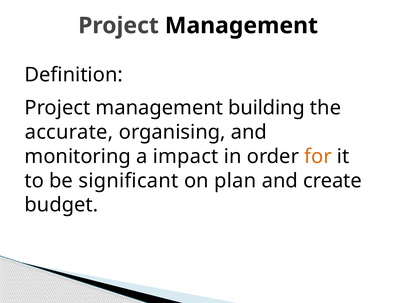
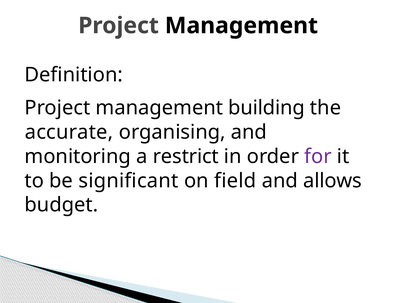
impact: impact -> restrict (186, 156)
for colour: orange -> purple (318, 156)
plan: plan -> field (235, 180)
create: create -> allows (333, 180)
